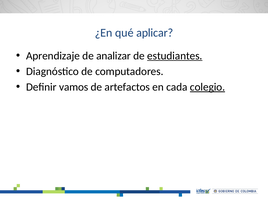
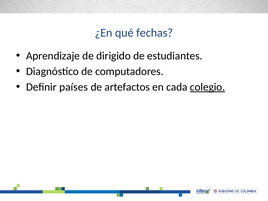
aplicar: aplicar -> fechas (155, 33)
analizar: analizar -> dirigido (114, 56)
estudiantes underline: present -> none (175, 56)
vamos: vamos -> países (74, 87)
